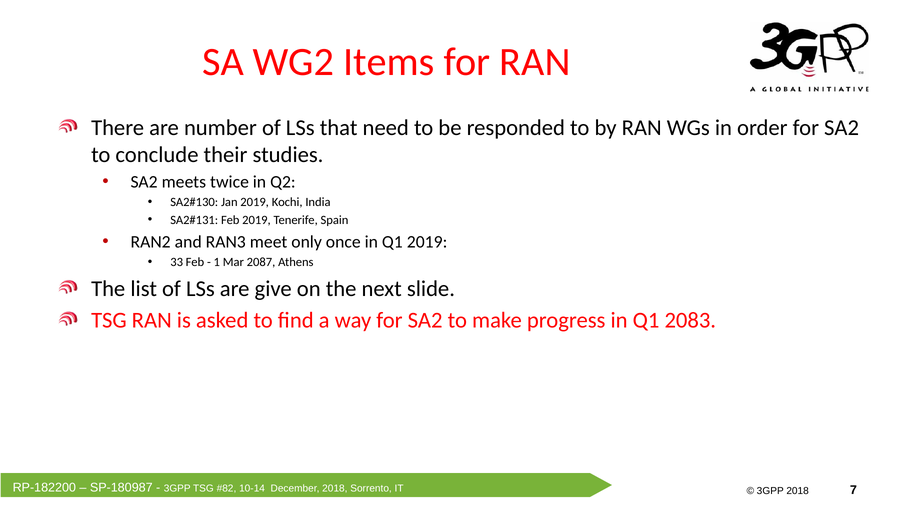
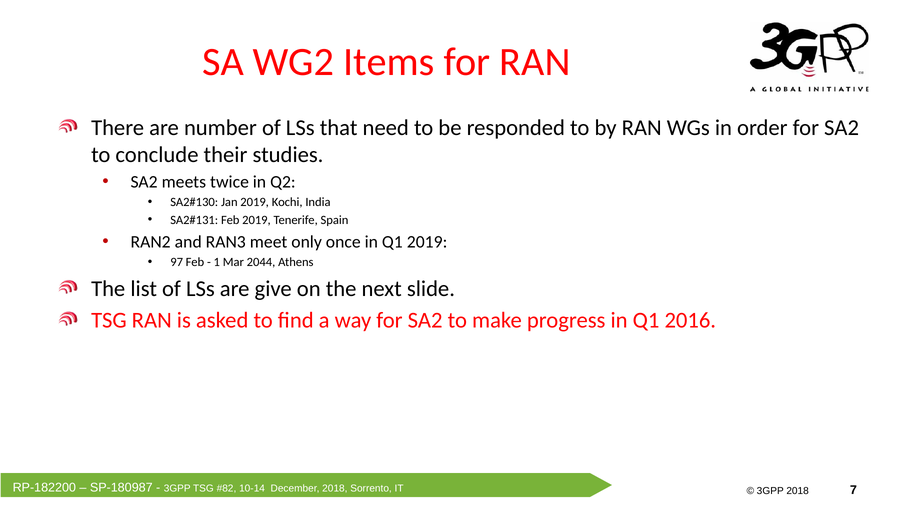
33: 33 -> 97 (177, 263)
2087: 2087 -> 2044 (261, 263)
2083: 2083 -> 2016 (690, 321)
